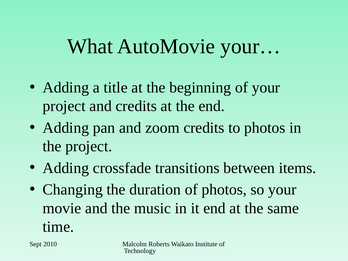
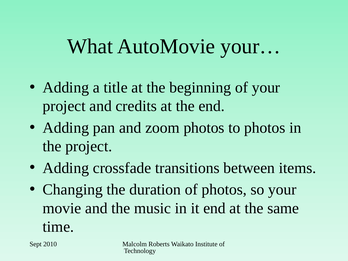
zoom credits: credits -> photos (204, 128)
